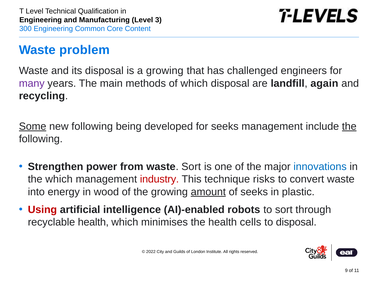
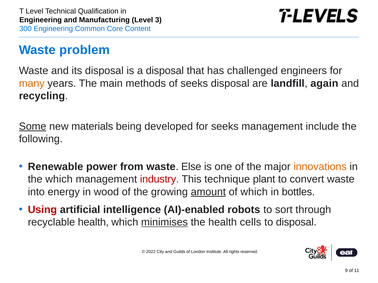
a growing: growing -> disposal (165, 71)
many colour: purple -> orange (32, 83)
of which: which -> seeks (194, 83)
new following: following -> materials (92, 127)
the underline: present -> none (349, 127)
Strengthen: Strengthen -> Renewable (56, 167)
waste Sort: Sort -> Else (191, 167)
innovations colour: blue -> orange (320, 167)
risks: risks -> plant (264, 180)
of seeks: seeks -> which (254, 192)
plastic: plastic -> bottles (298, 192)
minimises underline: none -> present (164, 223)
